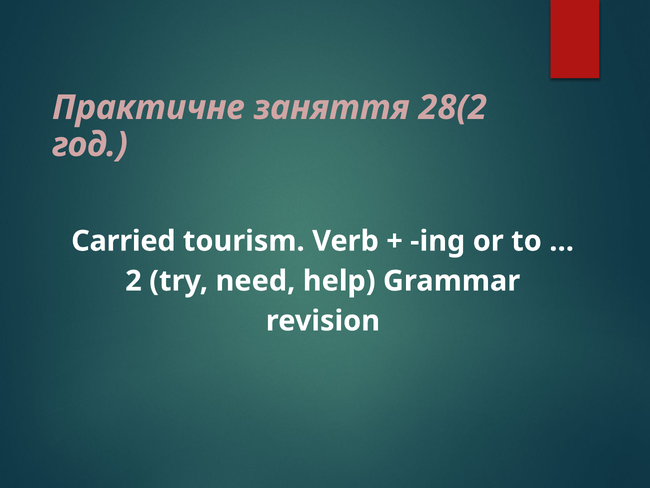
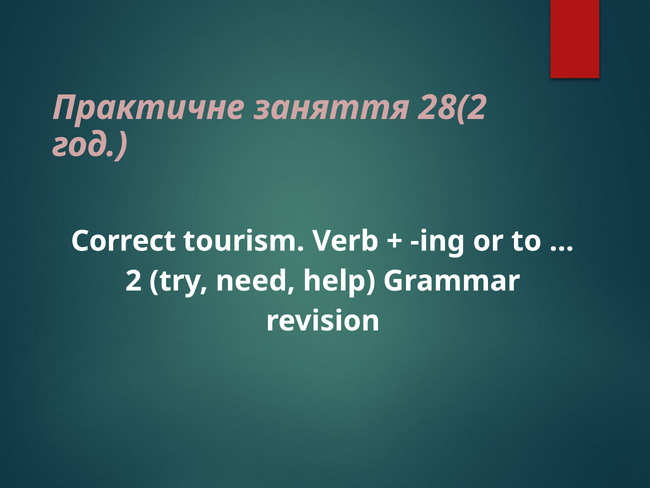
Carried: Carried -> Correct (123, 241)
